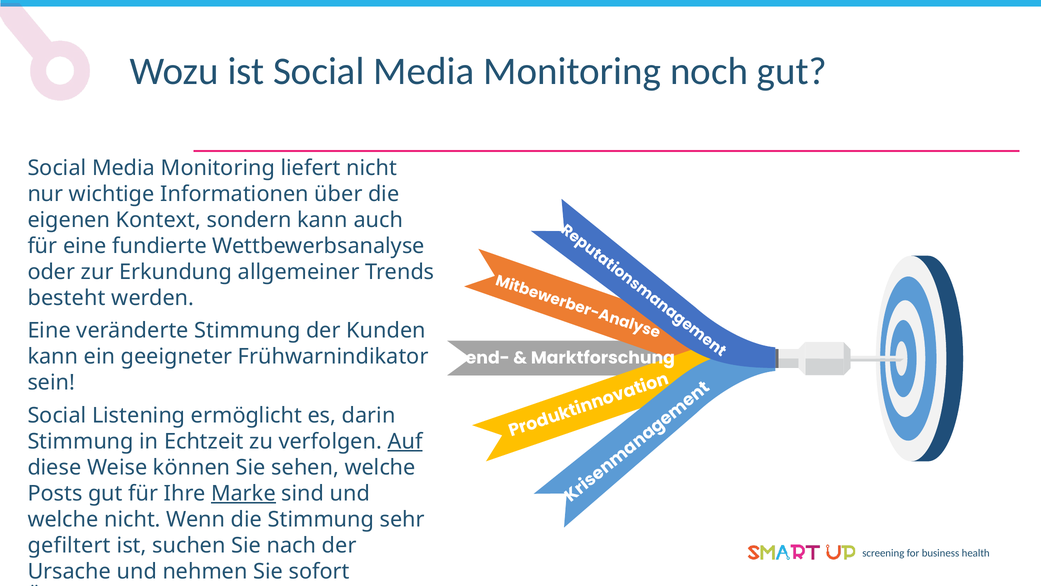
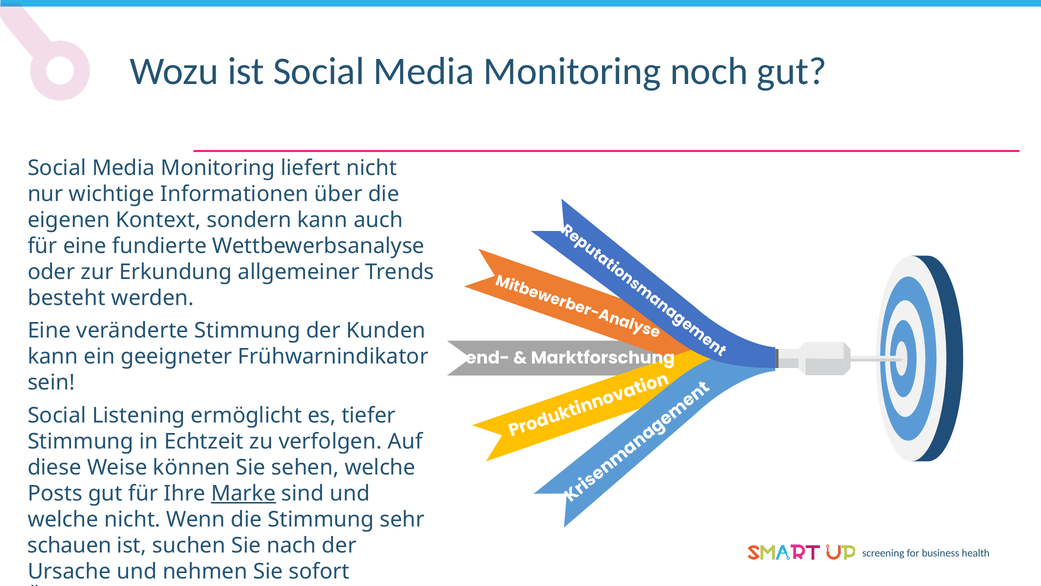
darin: darin -> tiefer (369, 415)
Auf underline: present -> none (405, 441)
gefiltert: gefiltert -> schauen (70, 545)
